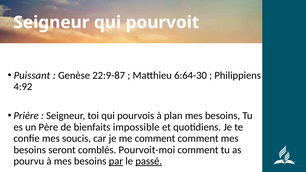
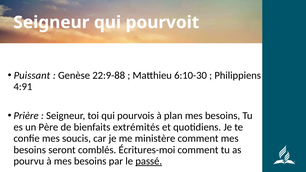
22:9-87: 22:9-87 -> 22:9-88 (109, 75)
6:64-30: 6:64-30 -> 6:10-30 (191, 75)
4:92: 4:92 -> 4:91 (23, 87)
impossible: impossible -> extrémités (136, 127)
me comment: comment -> ministère (155, 139)
Pourvoit-moi: Pourvoit-moi -> Écritures-moi (147, 150)
par underline: present -> none (116, 161)
